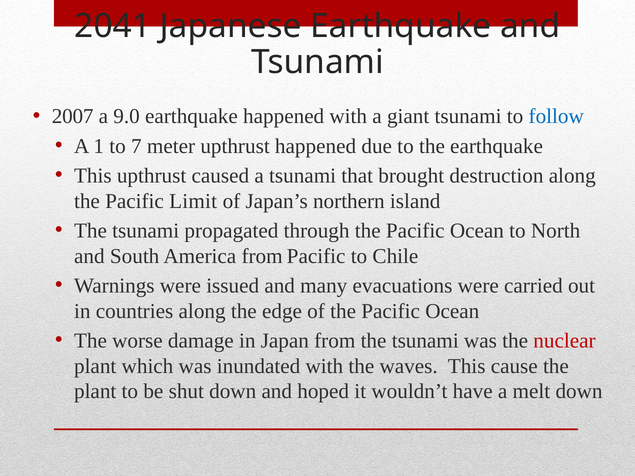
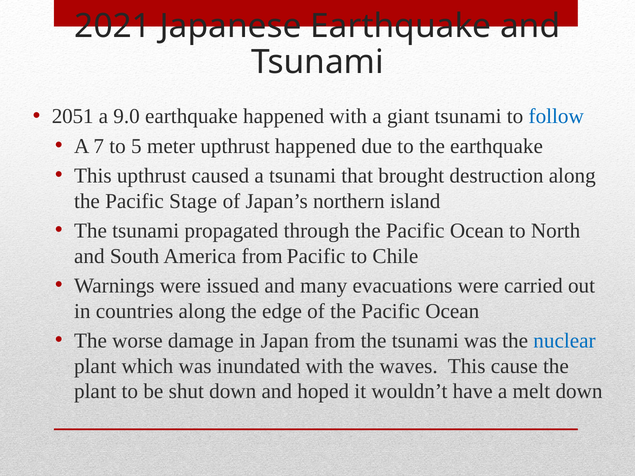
2041: 2041 -> 2021 (113, 26)
2007: 2007 -> 2051 (73, 116)
1: 1 -> 7 (99, 146)
7: 7 -> 5 (136, 146)
Limit: Limit -> Stage (193, 201)
nuclear colour: red -> blue (564, 341)
